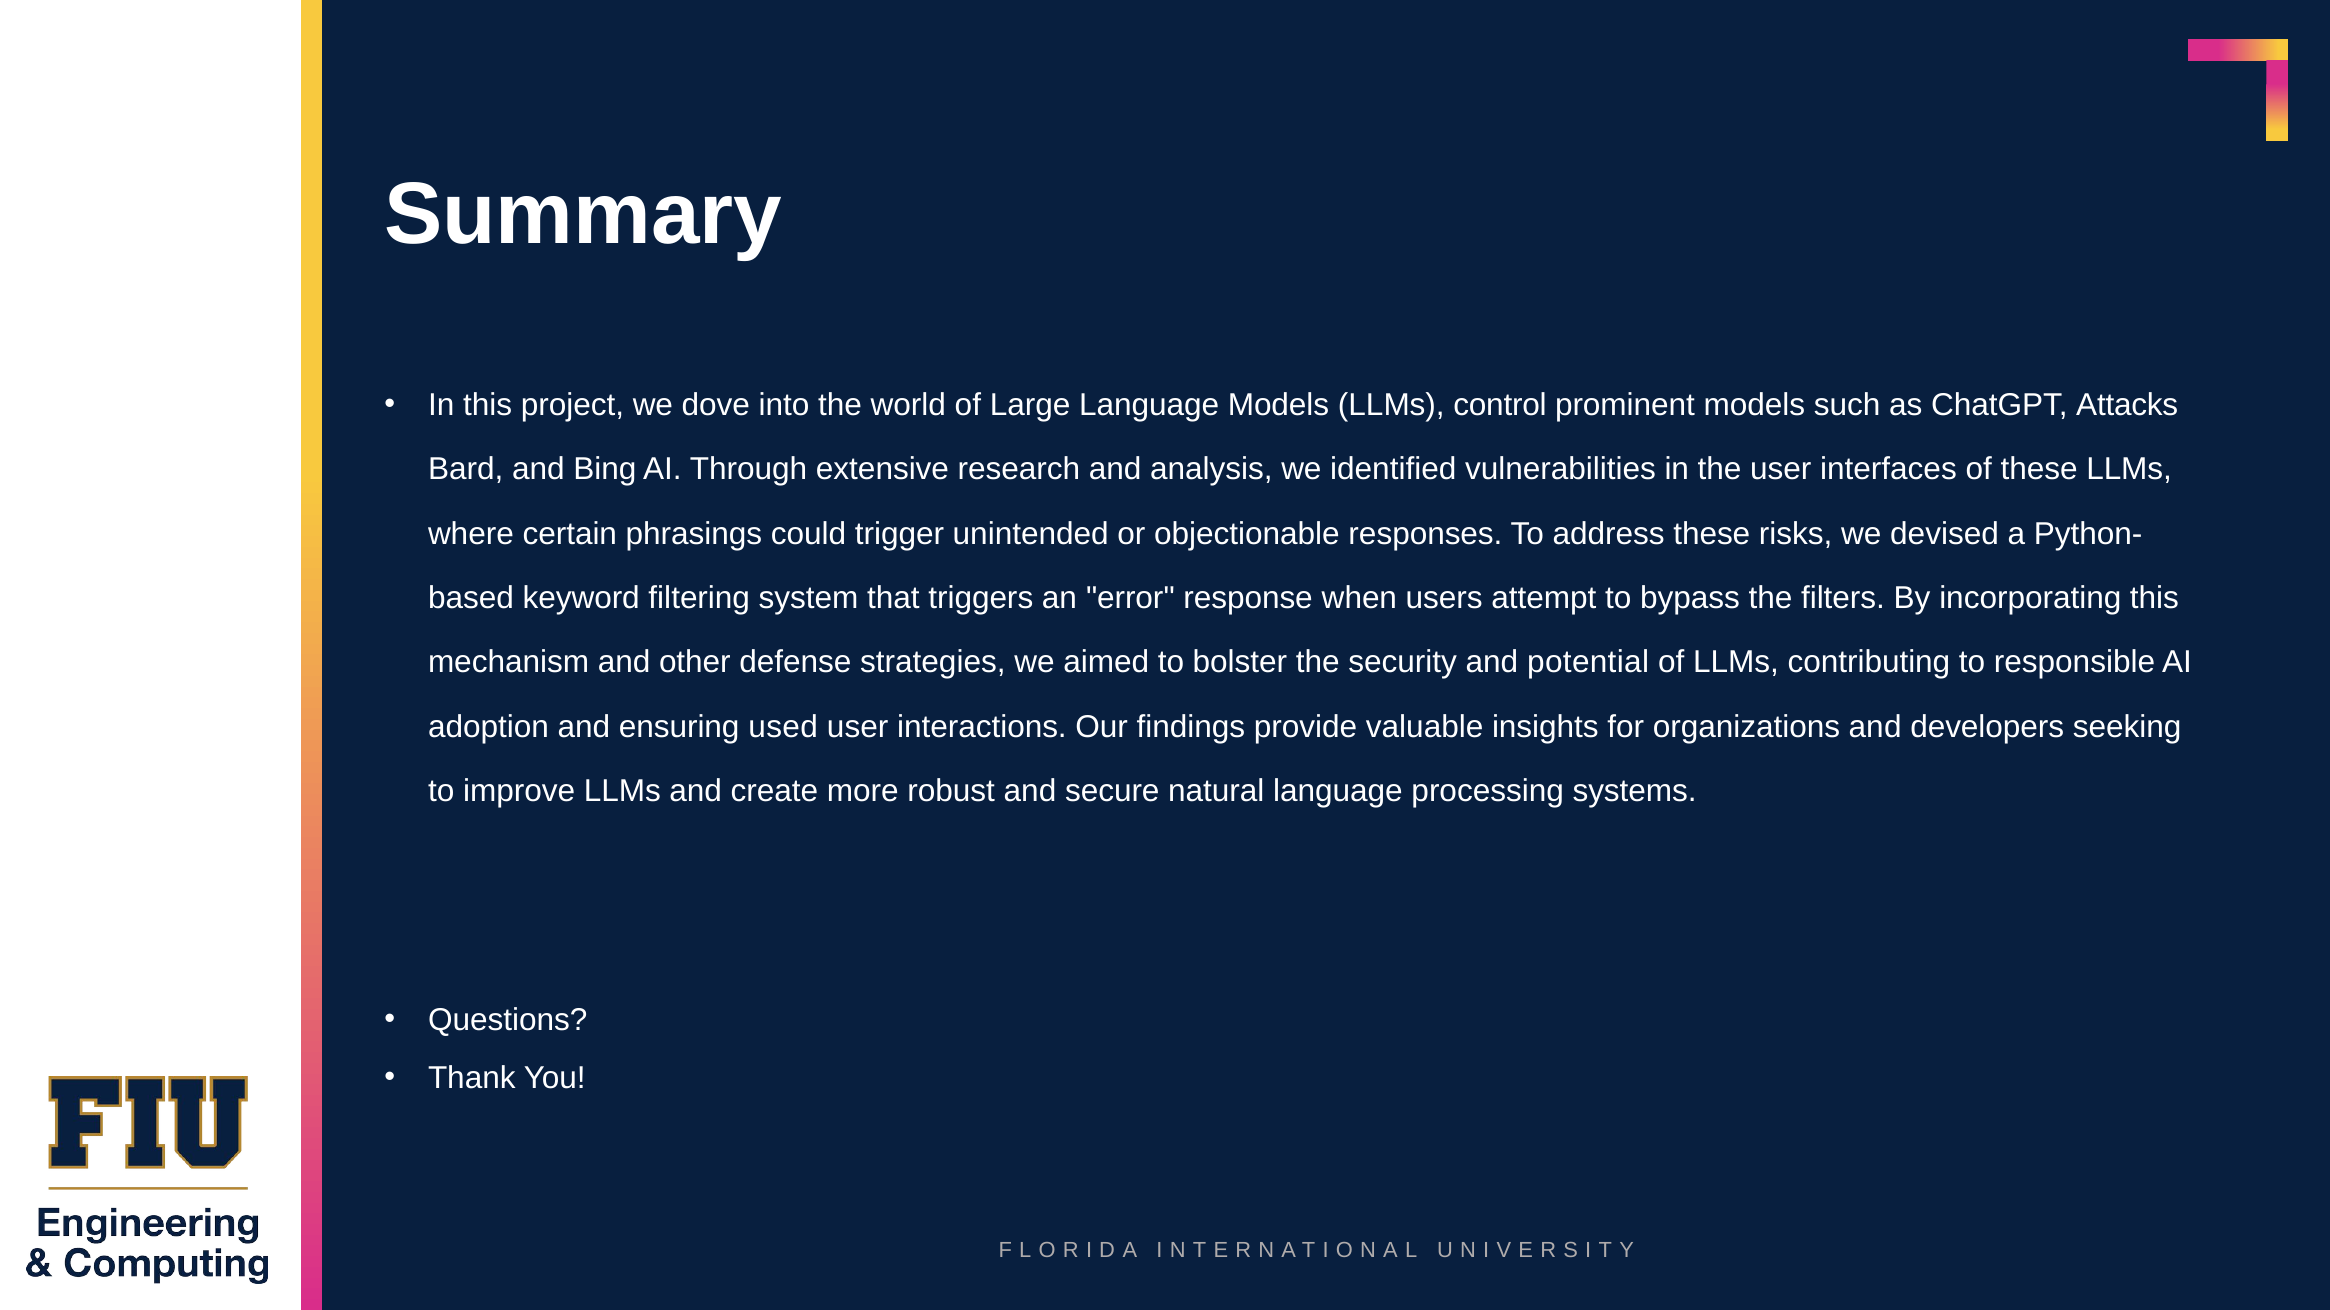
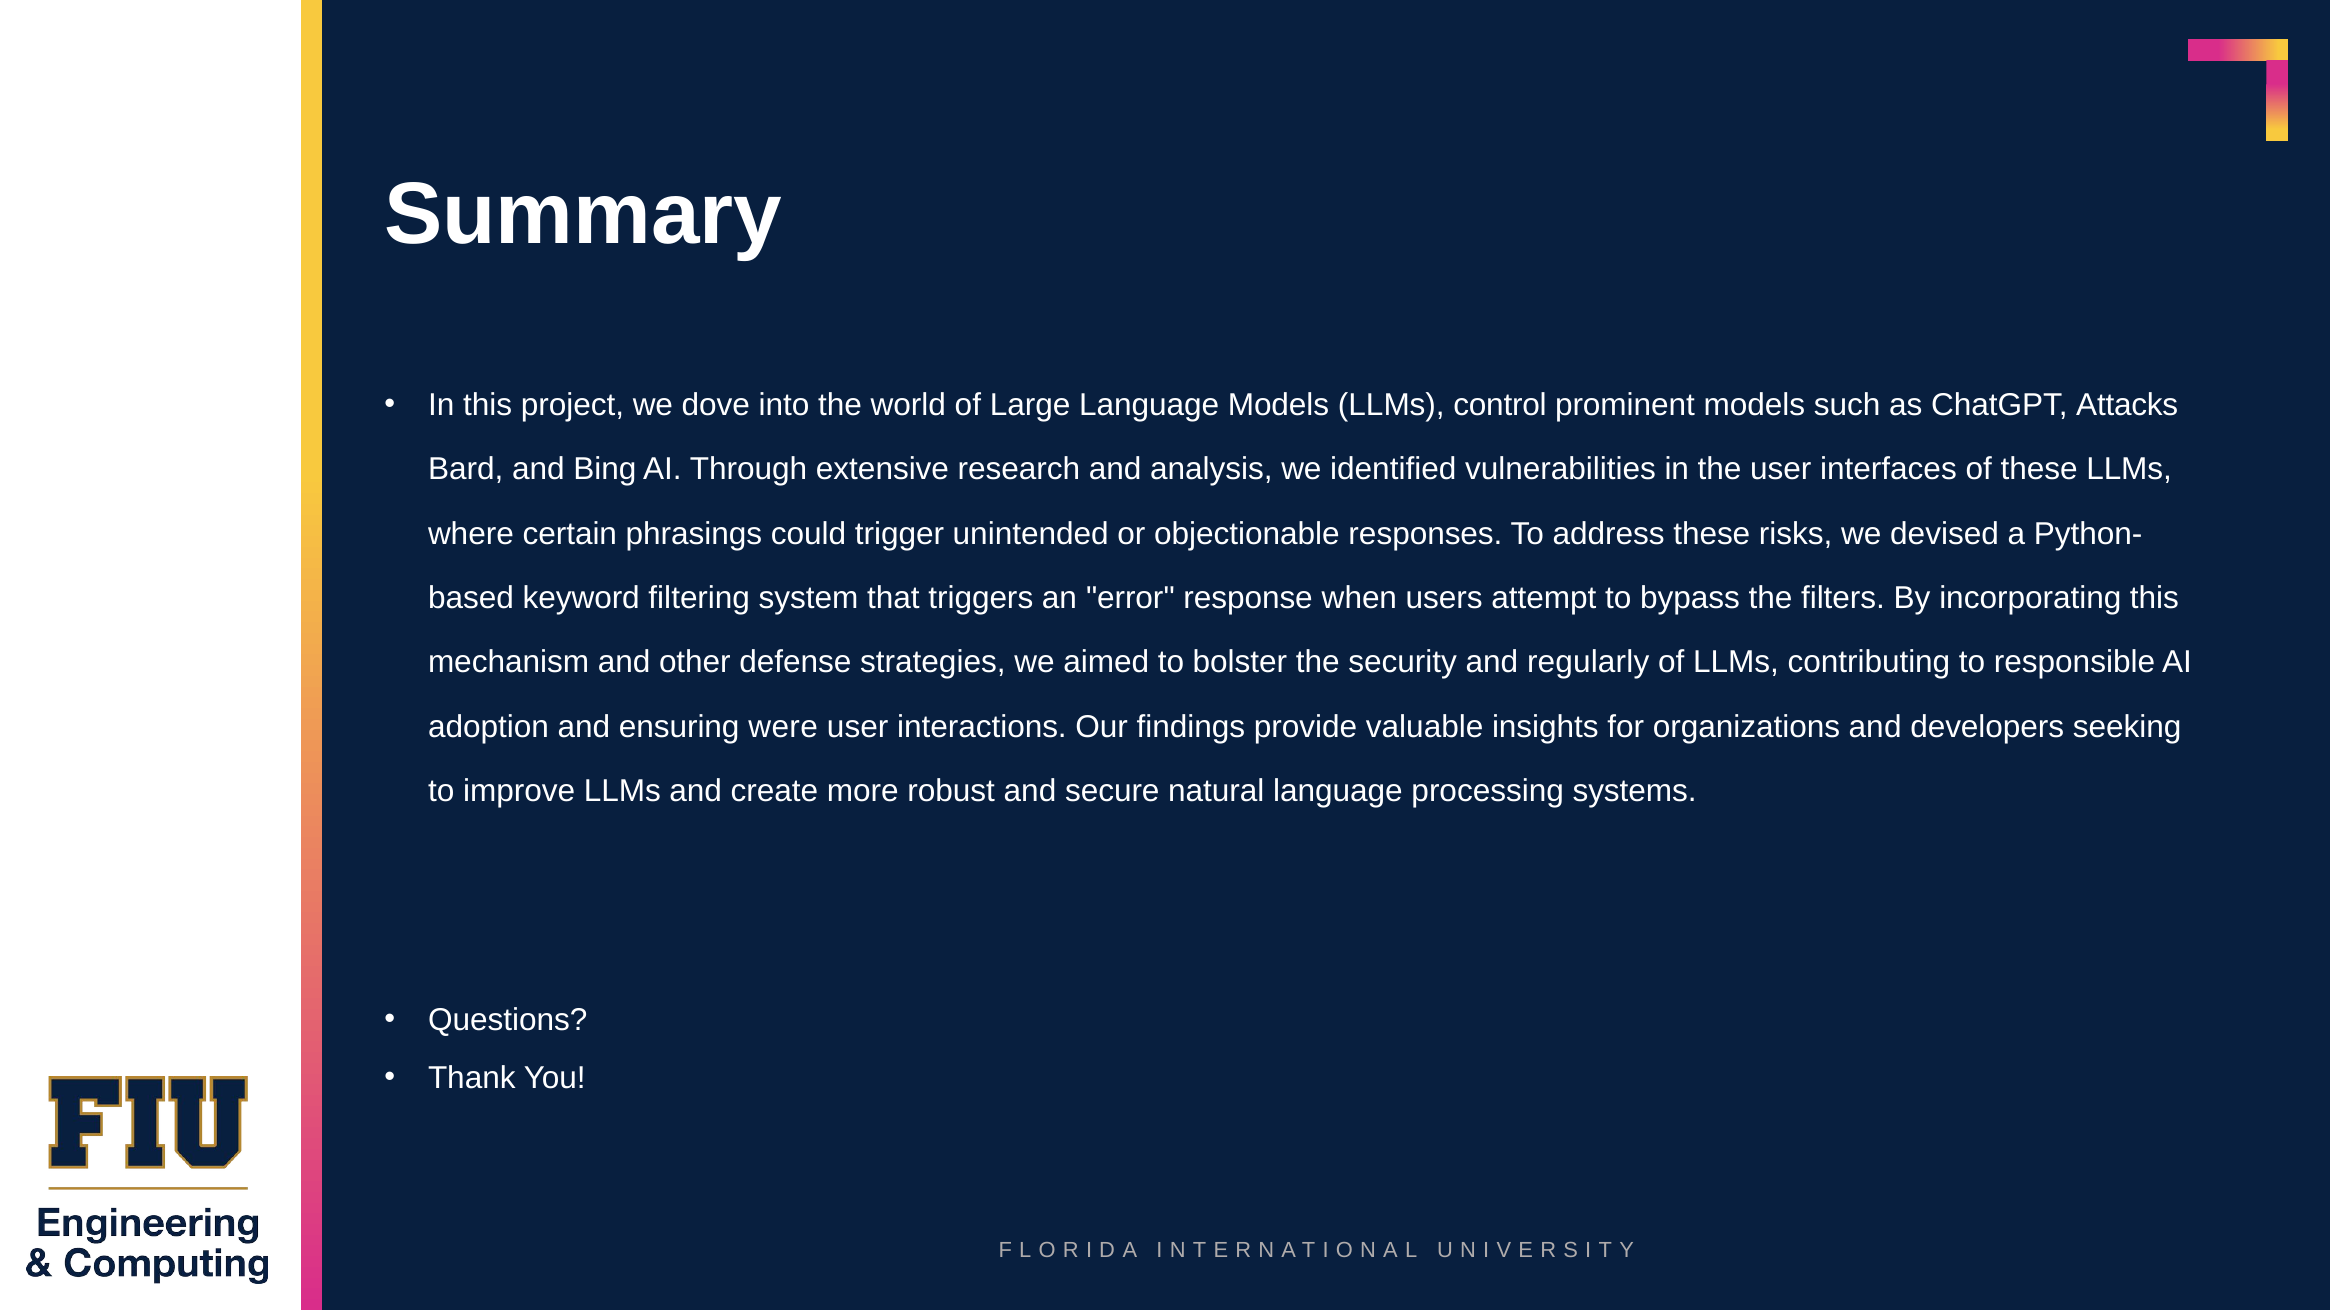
potential: potential -> regularly (1588, 663)
used: used -> were (783, 727)
